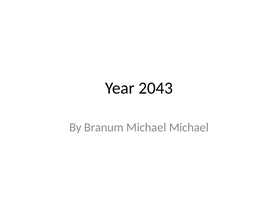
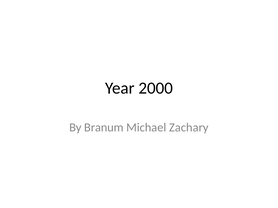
2043: 2043 -> 2000 (156, 88)
Michael Michael: Michael -> Zachary (189, 128)
